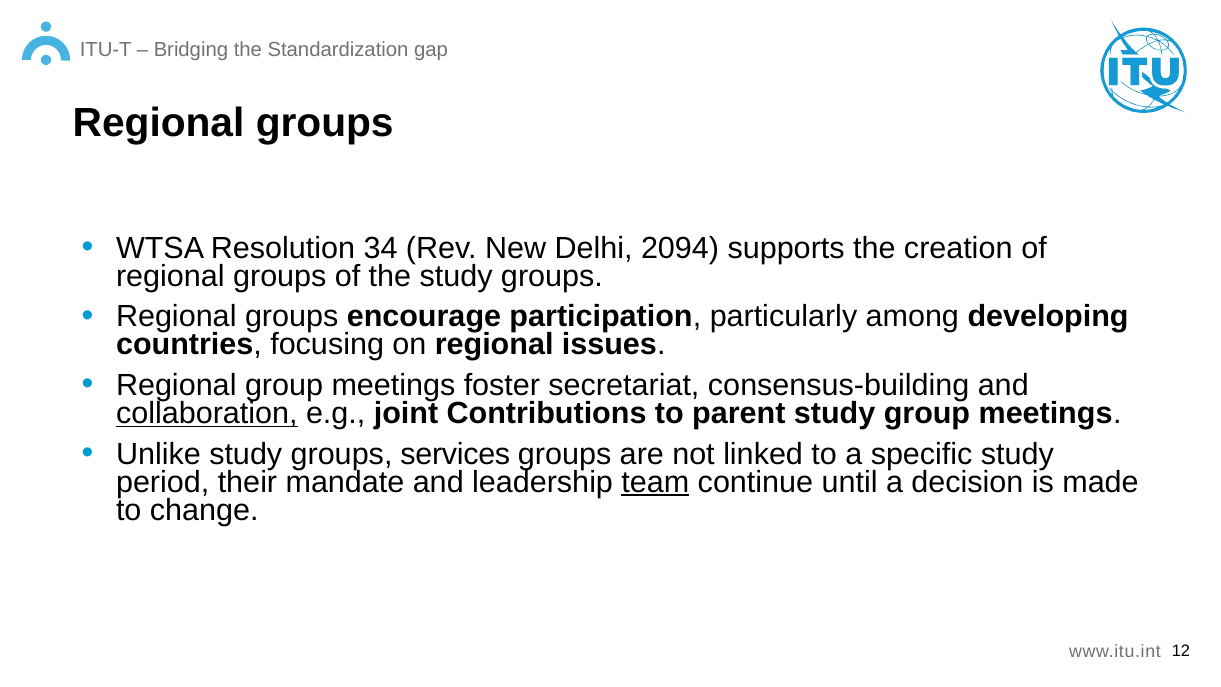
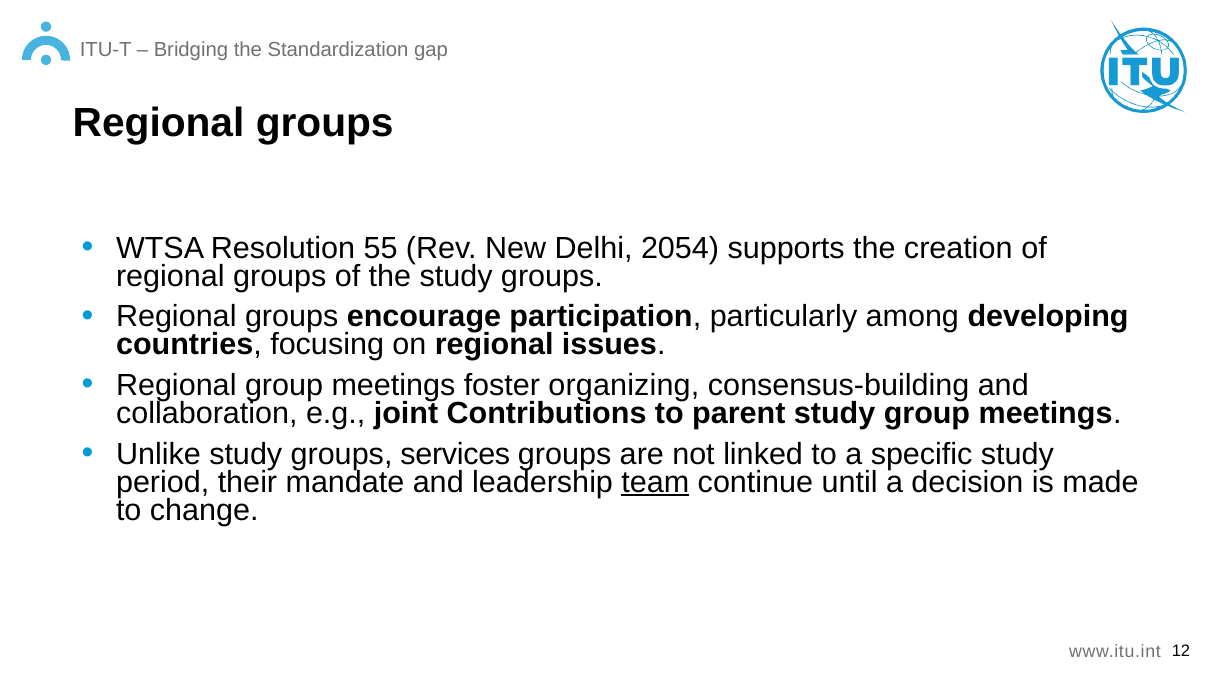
34: 34 -> 55 (381, 248)
2094: 2094 -> 2054 (680, 248)
secretariat: secretariat -> organizing (624, 385)
collaboration underline: present -> none (207, 413)
